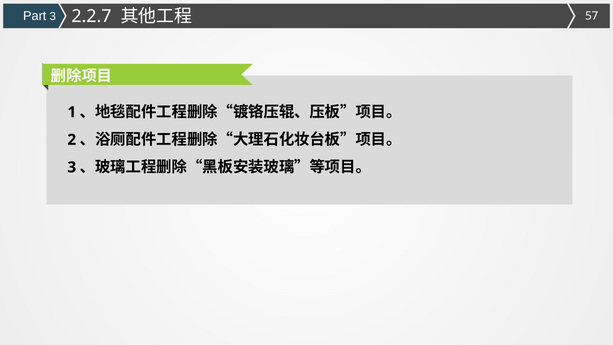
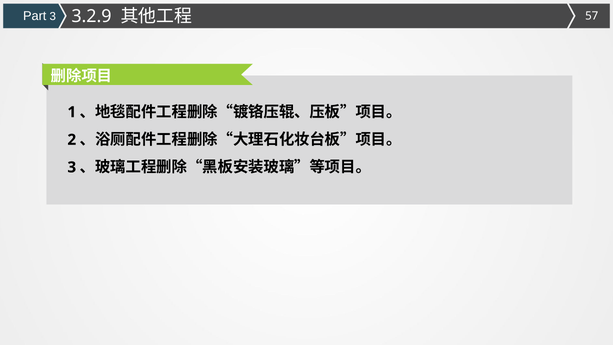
2.2.7: 2.2.7 -> 3.2.9 (91, 16)
